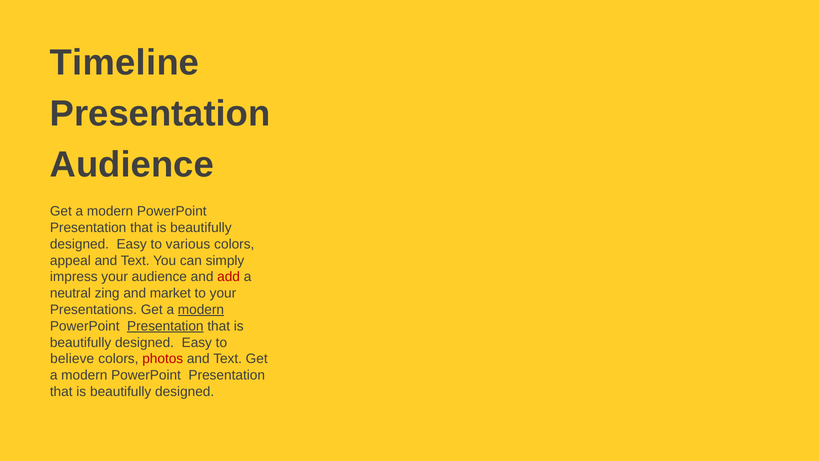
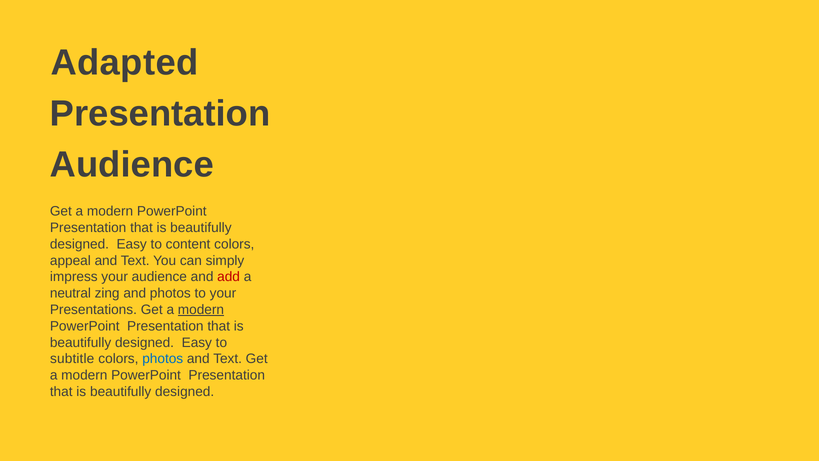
Timeline: Timeline -> Adapted (125, 63)
various: various -> content (188, 244)
and market: market -> photos (170, 293)
Presentation underline: present -> none (165, 326)
believe: believe -> subtitle (72, 359)
photos colour: red -> blue (163, 359)
